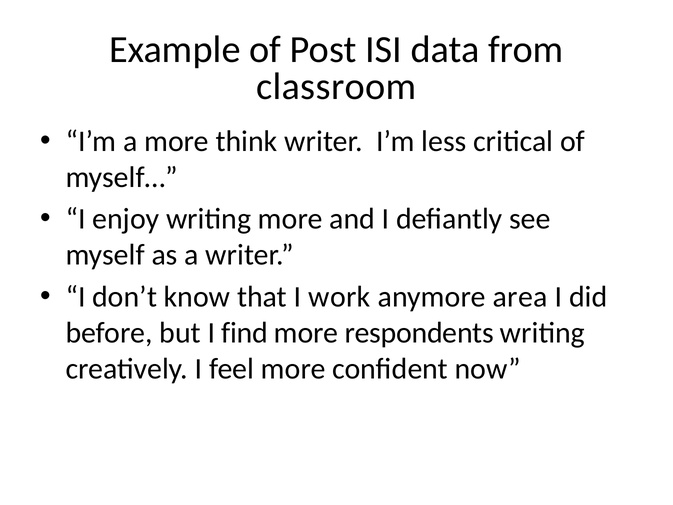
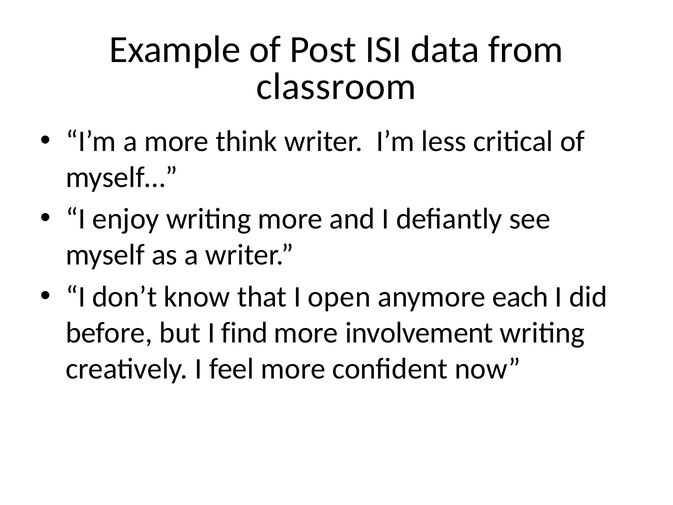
work: work -> open (339, 297)
area: area -> each (520, 297)
respondents: respondents -> involvement (419, 333)
